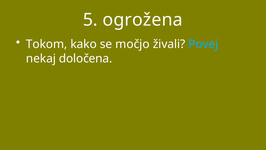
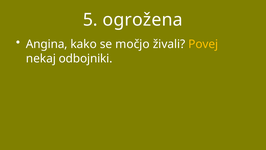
Tokom: Tokom -> Angina (47, 44)
Povej colour: light blue -> yellow (203, 44)
določena: določena -> odbojniki (86, 58)
